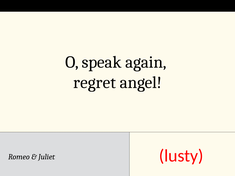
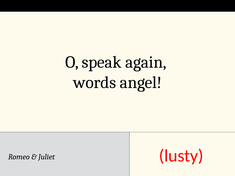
regret: regret -> words (95, 83)
